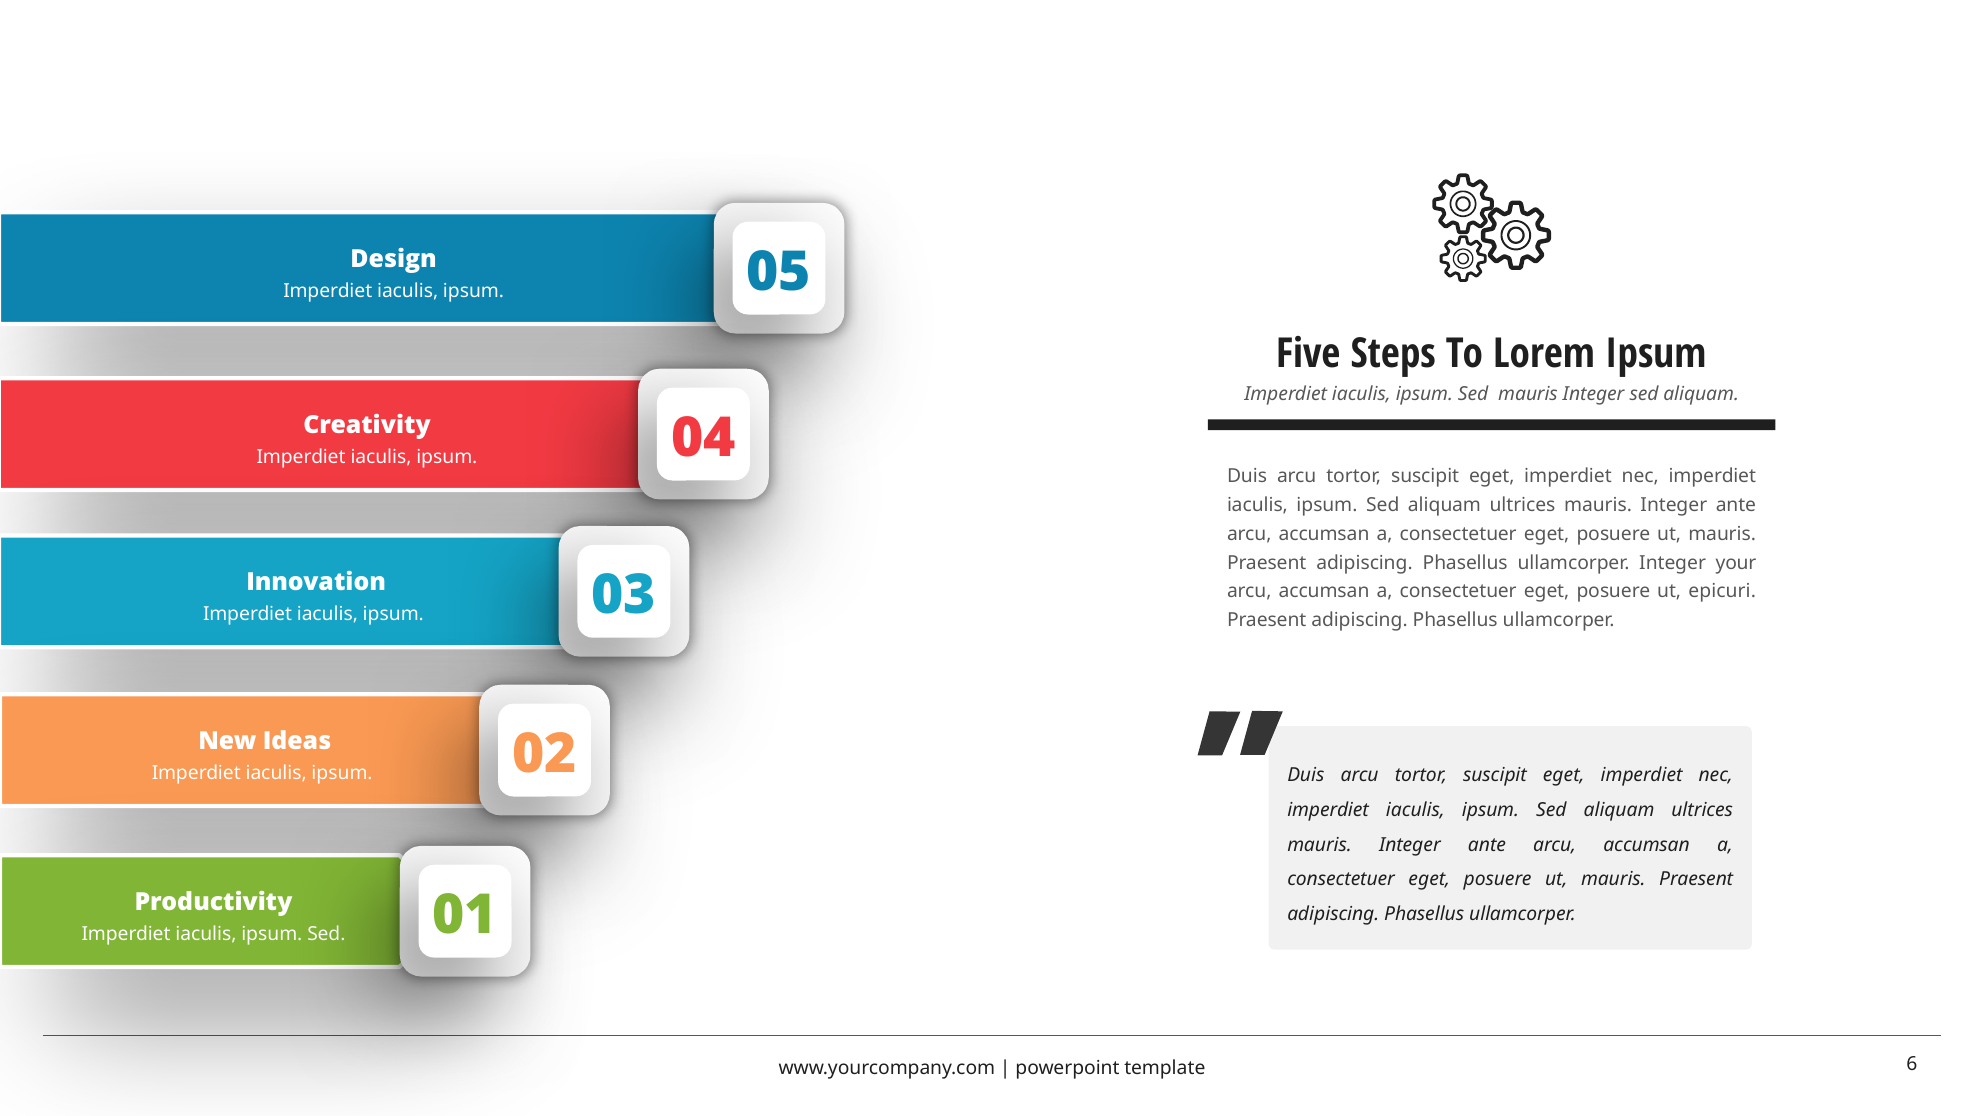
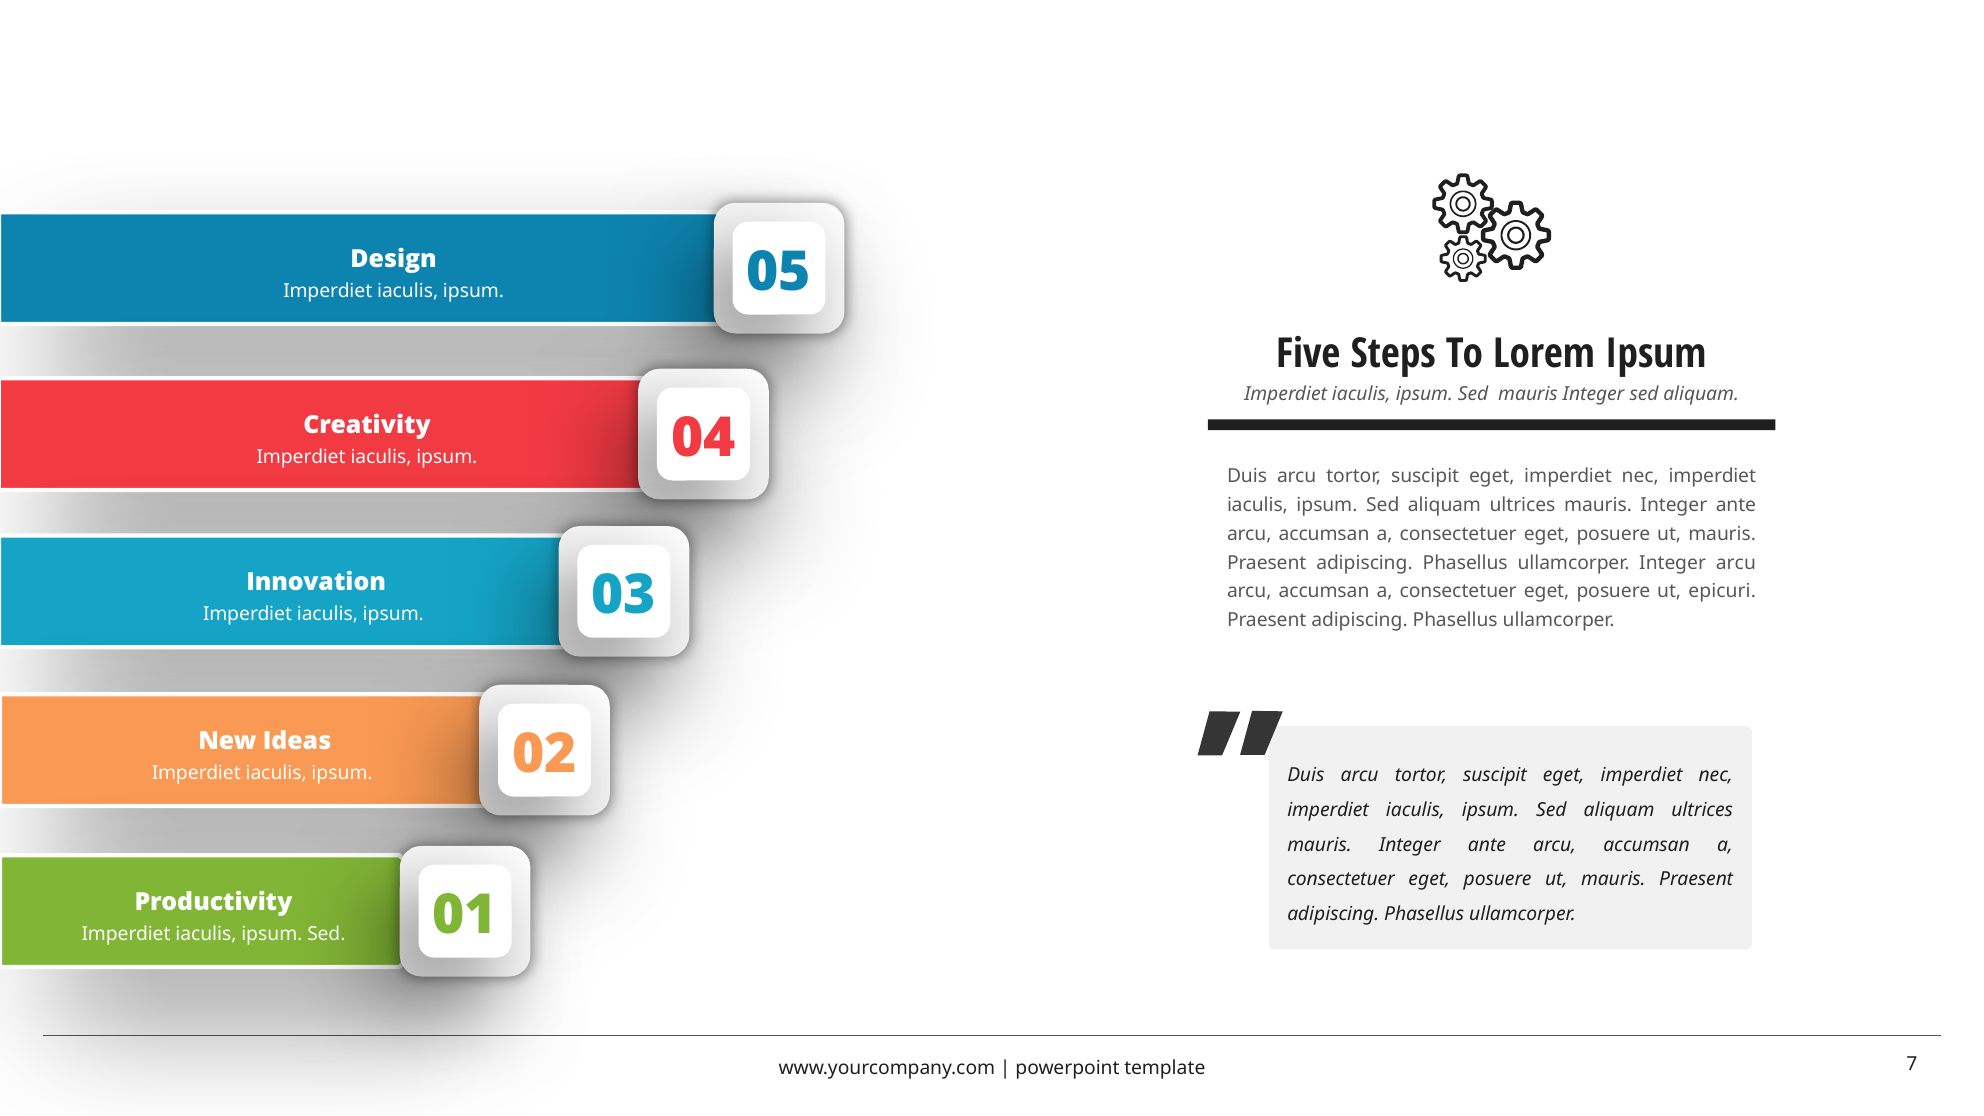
Integer your: your -> arcu (1736, 563)
6: 6 -> 7 (1912, 1064)
